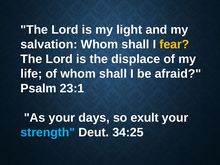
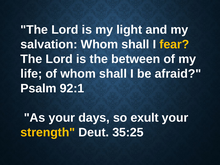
displace: displace -> between (136, 59)
23:1: 23:1 -> 92:1 (72, 88)
strength colour: light blue -> yellow (48, 132)
34:25: 34:25 -> 35:25 (128, 132)
